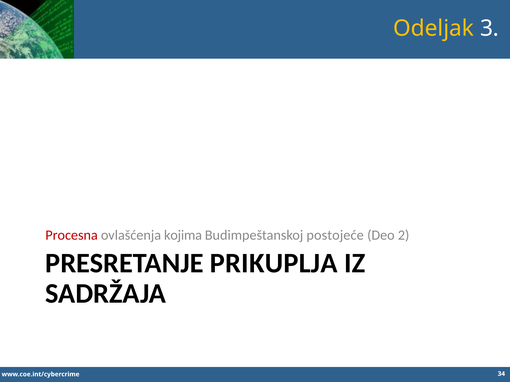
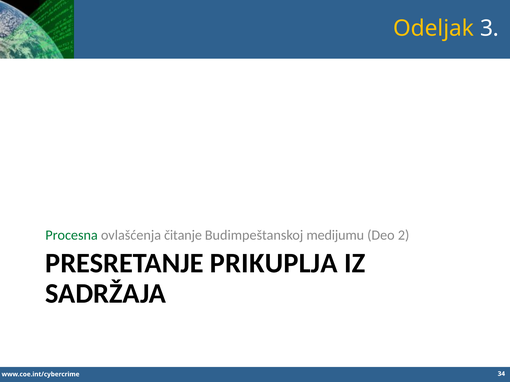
Procesna colour: red -> green (72, 235)
kojima: kojima -> čitanje (183, 235)
postojeće: postojeće -> medijumu (335, 235)
